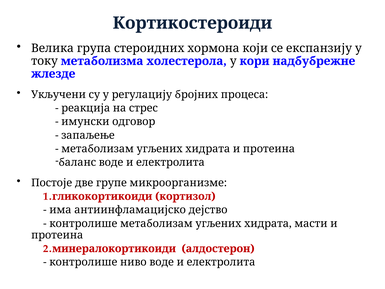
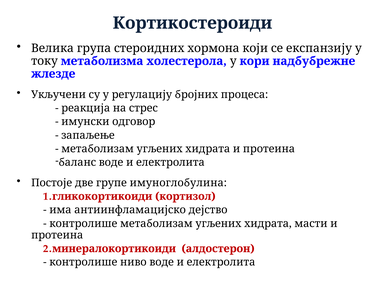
микроорганизме: микроорганизме -> имуноглобулина (178, 183)
